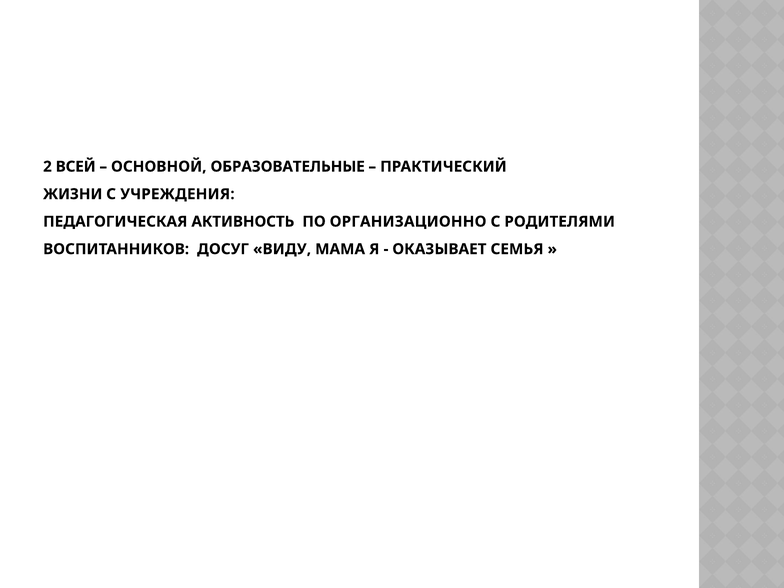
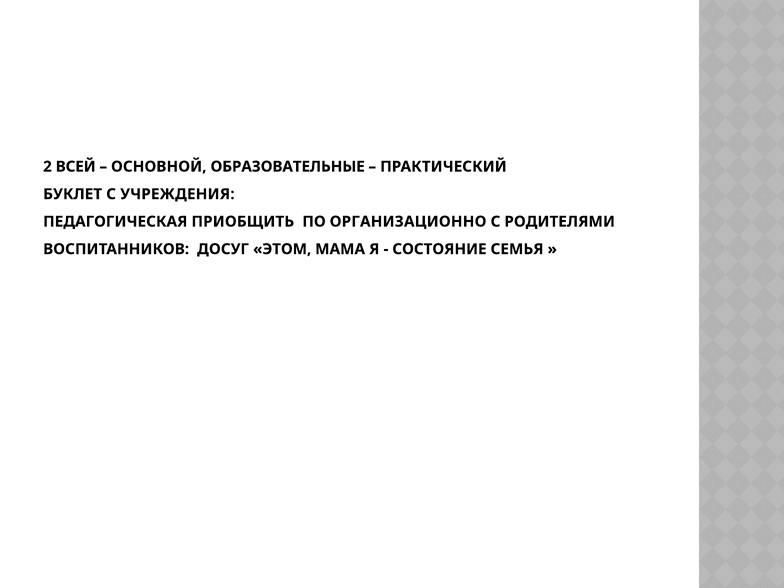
ЖИЗНИ: ЖИЗНИ -> БУКЛЕТ (73, 194)
АКТИВНОСТЬ: АКТИВНОСТЬ -> ПРИОБЩИТЬ (243, 222)
ВИДУ: ВИДУ -> ЭТОМ (282, 249)
ОКАЗЫВАЕТ: ОКАЗЫВАЕТ -> СОСТОЯНИЕ (439, 249)
